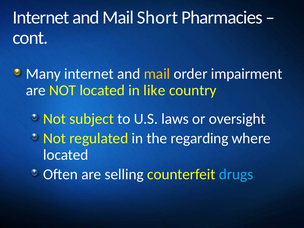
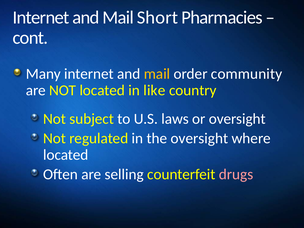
impairment: impairment -> community (247, 74)
the regarding: regarding -> oversight (199, 138)
drugs colour: light blue -> pink (236, 174)
